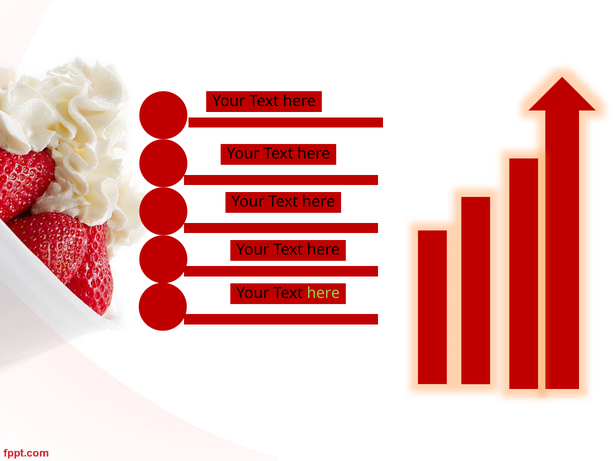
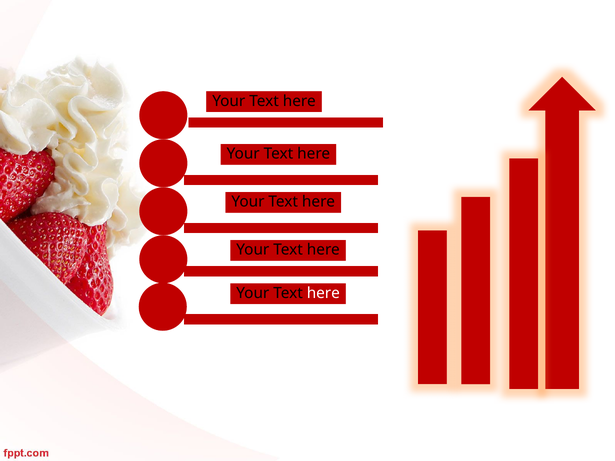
here colour: light green -> white (323, 293)
